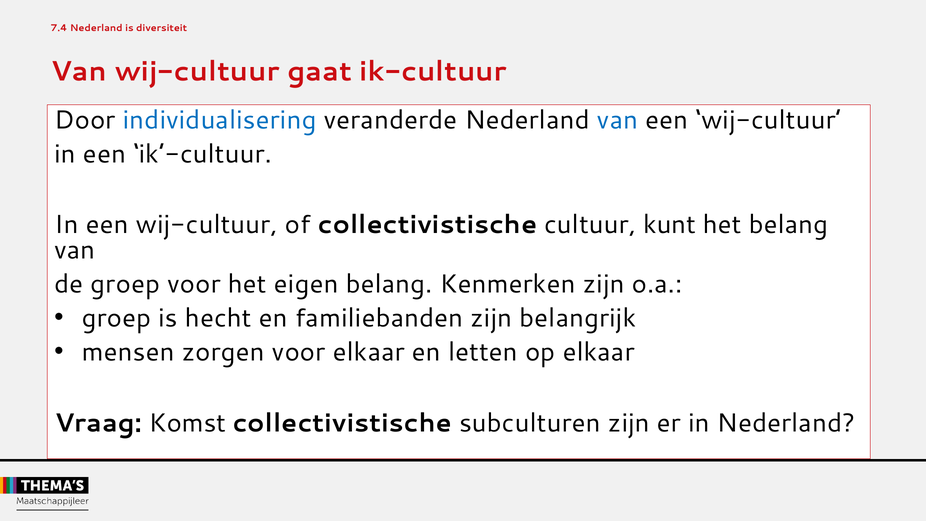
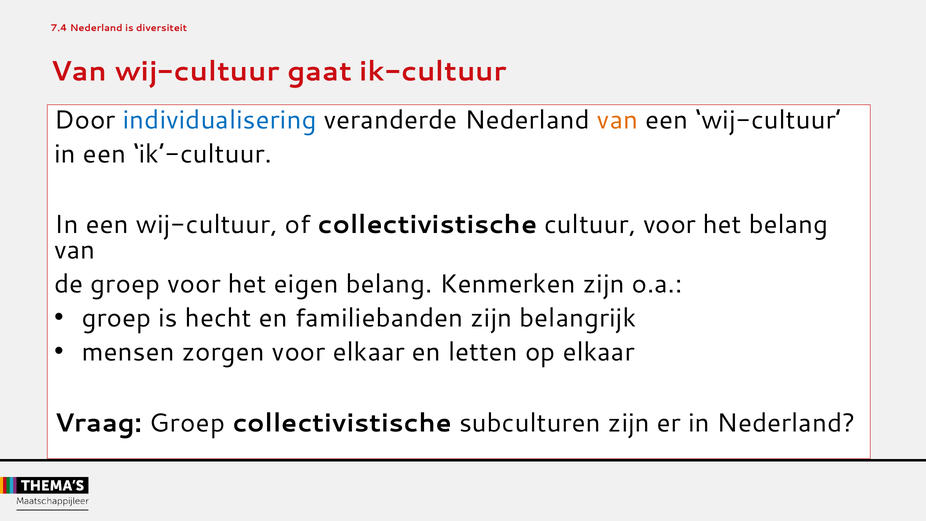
van colour: blue -> orange (618, 120)
cultuur kunt: kunt -> voor (670, 225)
Vraag Komst: Komst -> Groep (187, 423)
